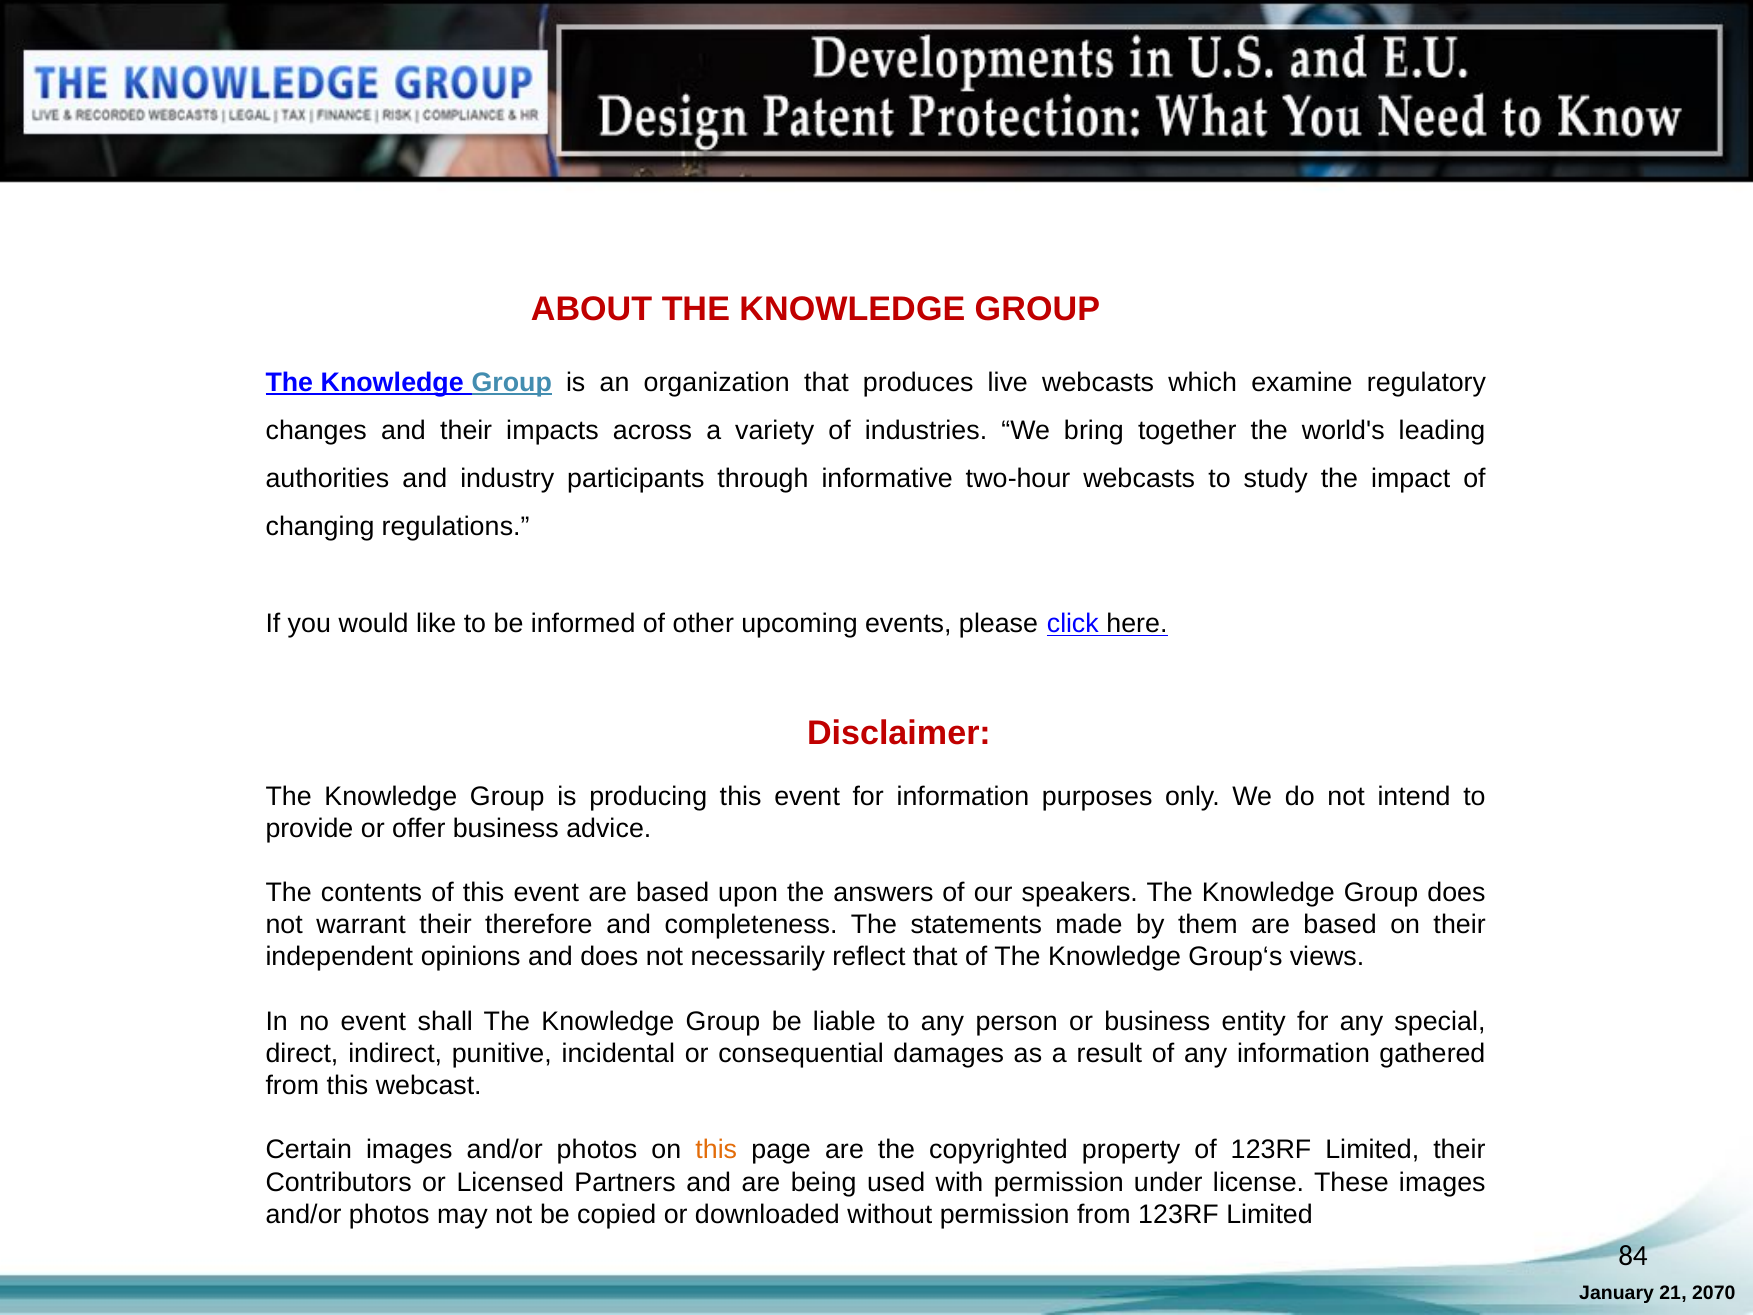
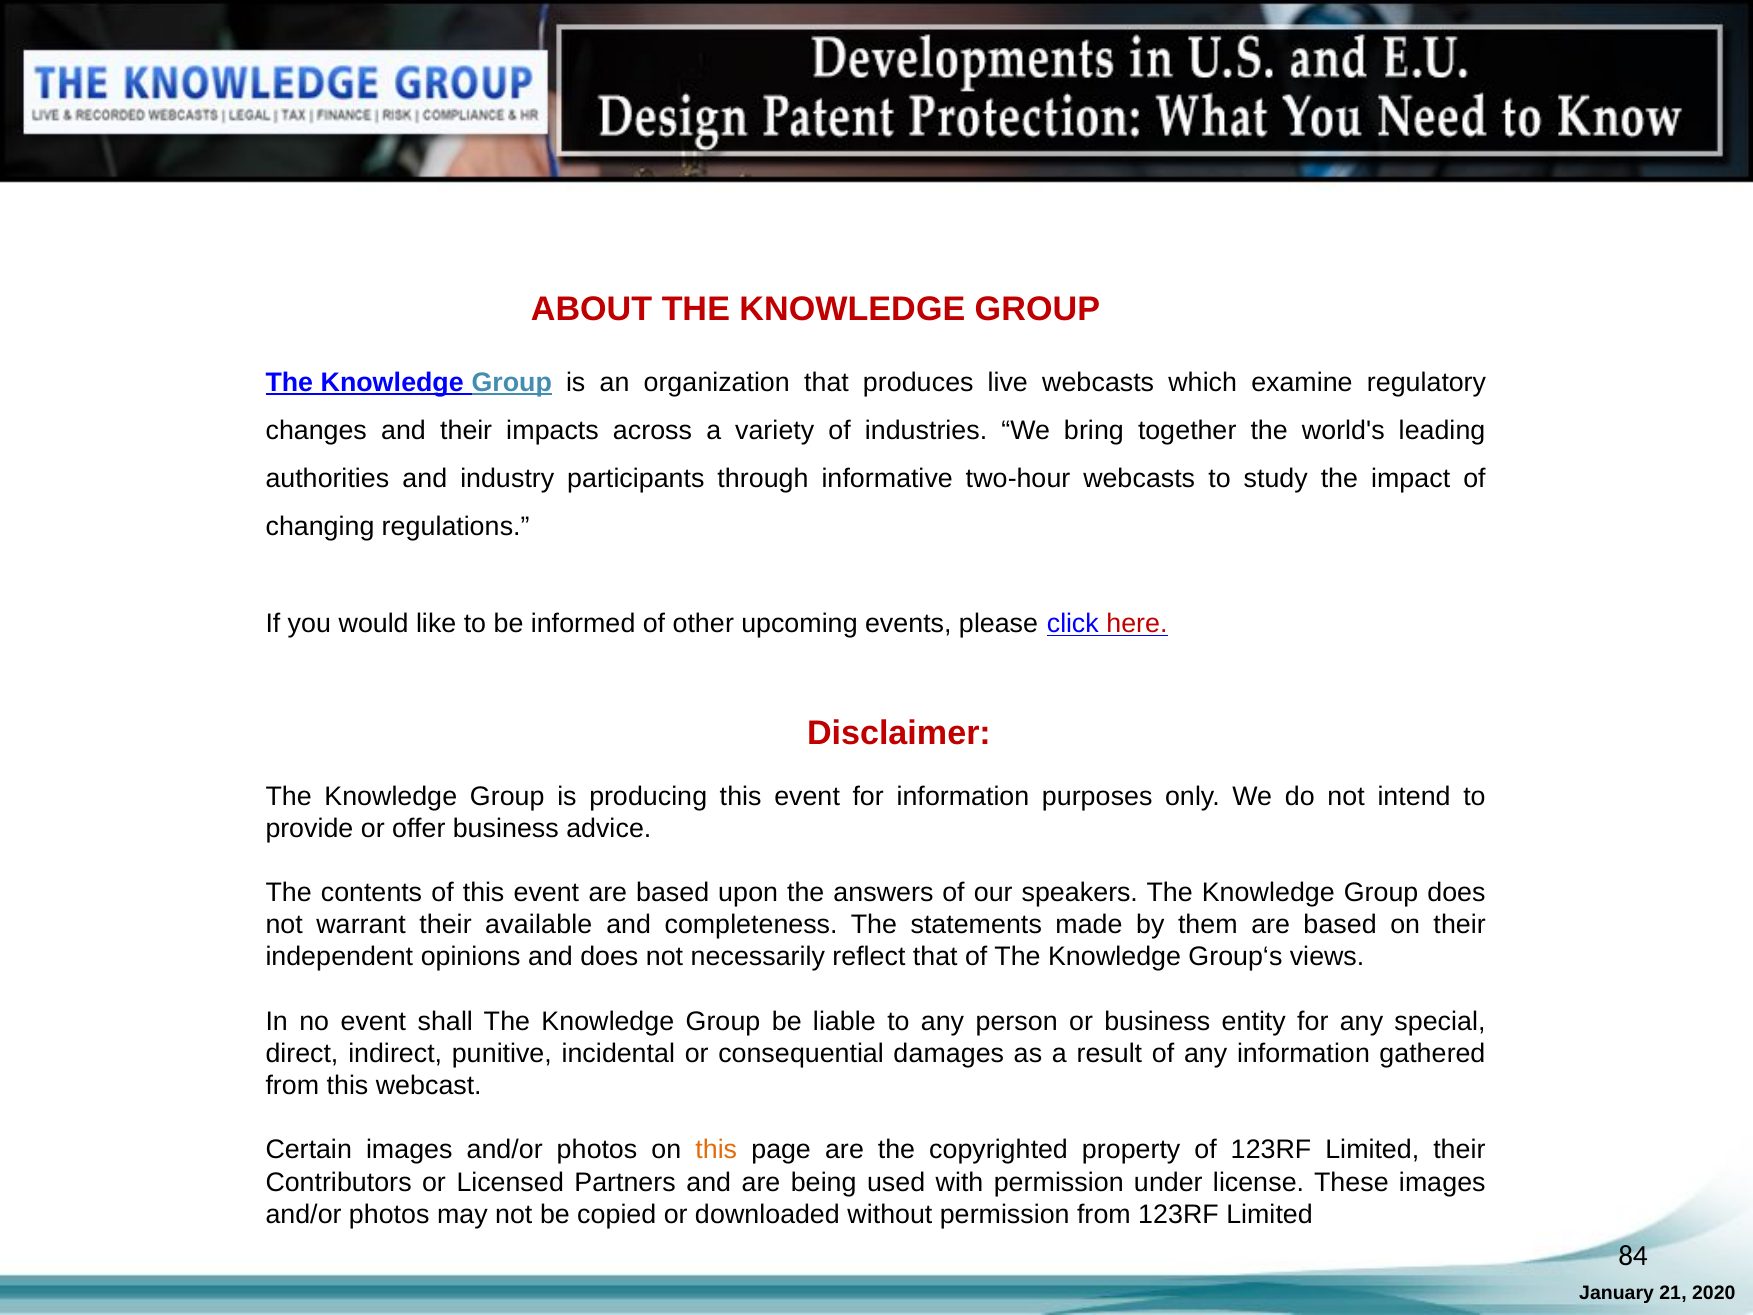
here colour: black -> red (1137, 623)
therefore: therefore -> available (539, 925)
2070: 2070 -> 2020 (1714, 1293)
